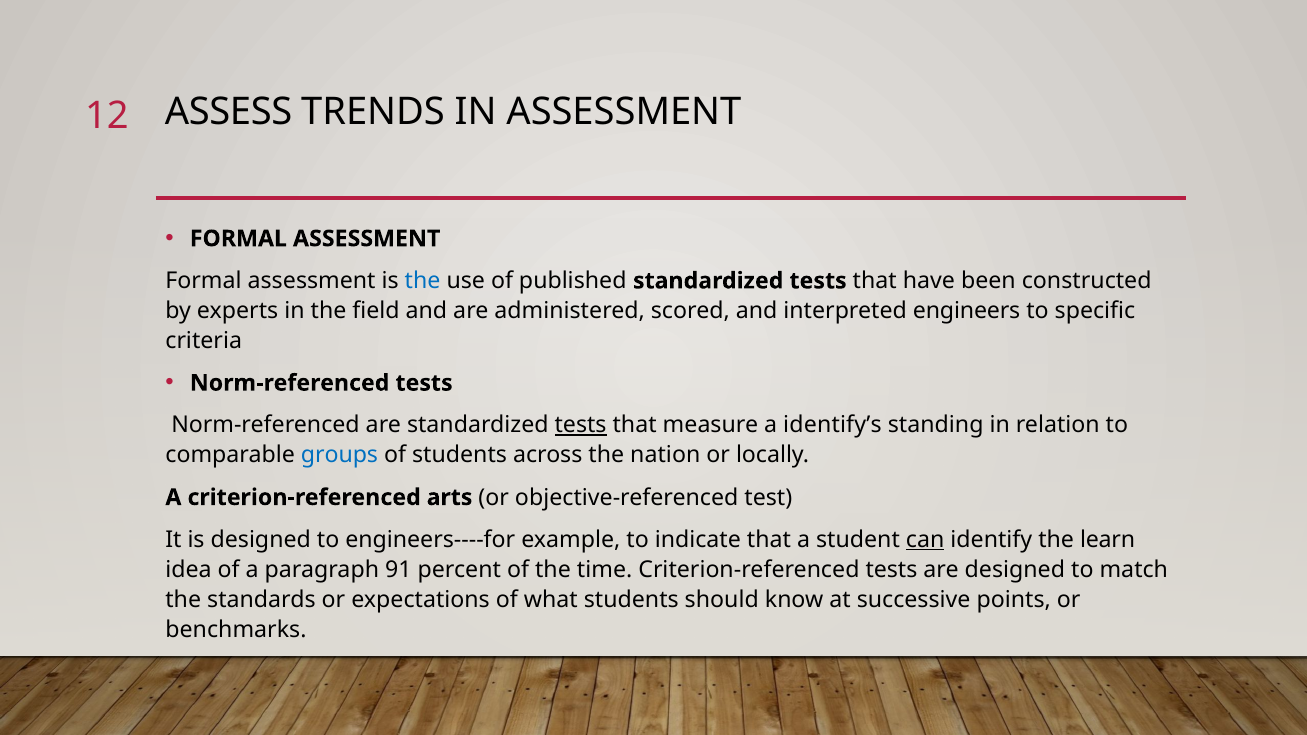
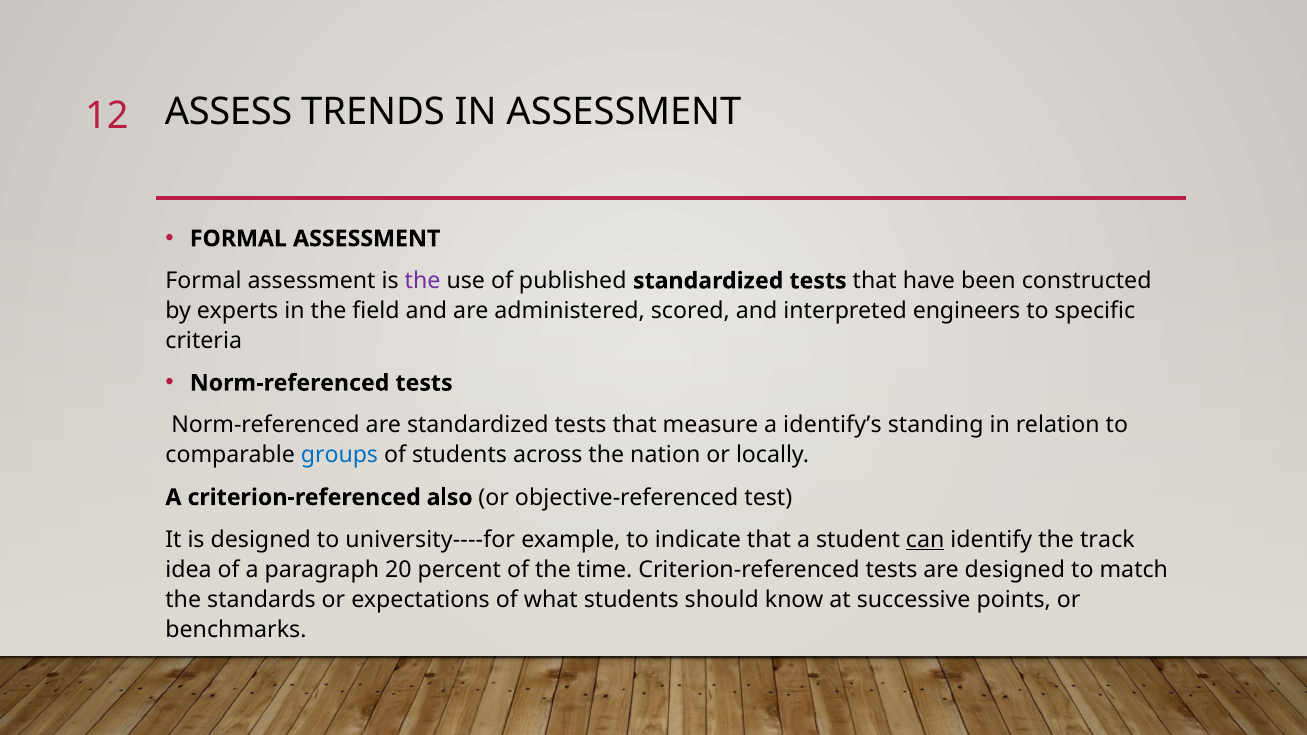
the colour: blue -> purple (423, 281)
tests underline: present -> none (581, 425)
arts: arts -> also (450, 498)
engineers----for: engineers----for -> university----for (430, 540)
learn: learn -> track (1107, 540)
91: 91 -> 20 (398, 570)
